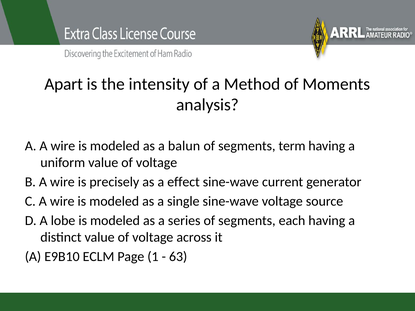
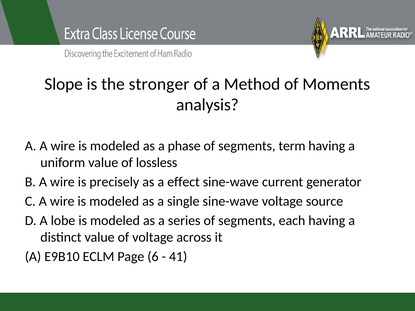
Apart: Apart -> Slope (64, 84)
intensity: intensity -> stronger (159, 84)
balun: balun -> phase (184, 146)
uniform value of voltage: voltage -> lossless (157, 163)
1: 1 -> 6 (153, 257)
63: 63 -> 41 (178, 257)
